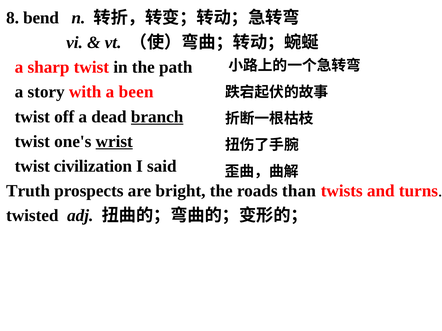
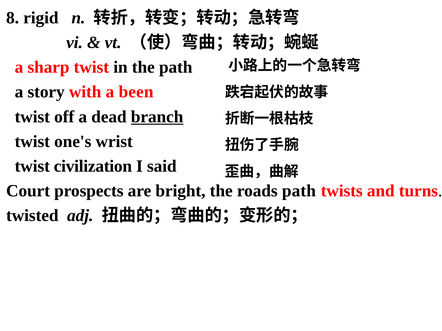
bend: bend -> rigid (41, 18)
wrist underline: present -> none (114, 142)
Truth: Truth -> Court (28, 191)
roads than: than -> path (299, 191)
